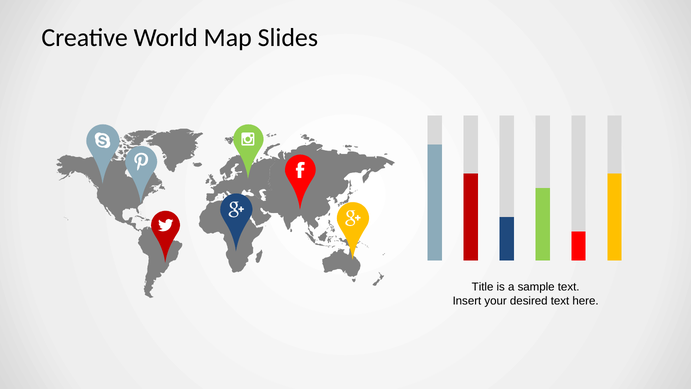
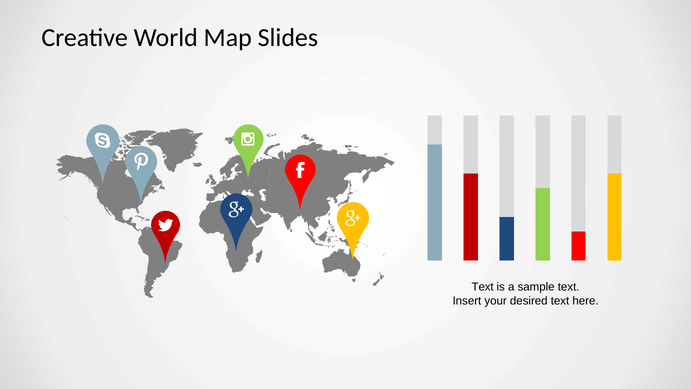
Title: Title -> Text (483, 287)
